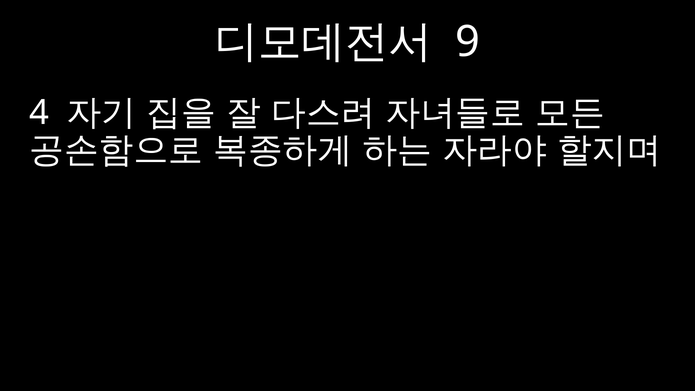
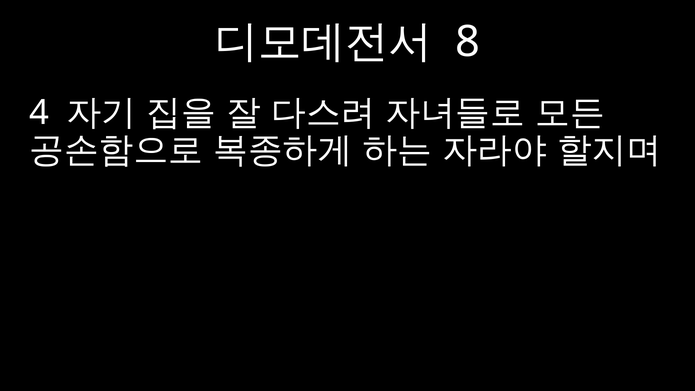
9: 9 -> 8 (468, 42)
